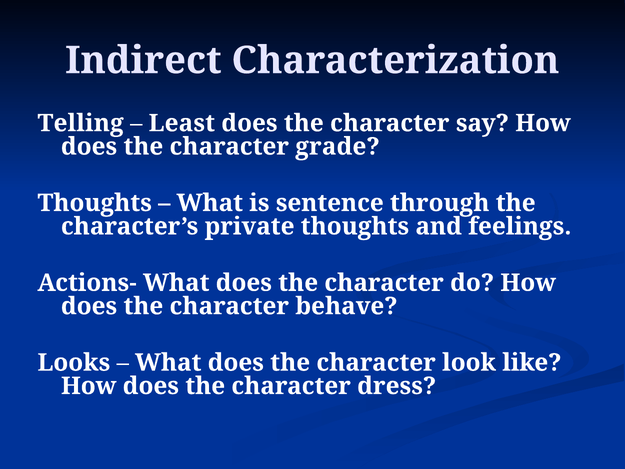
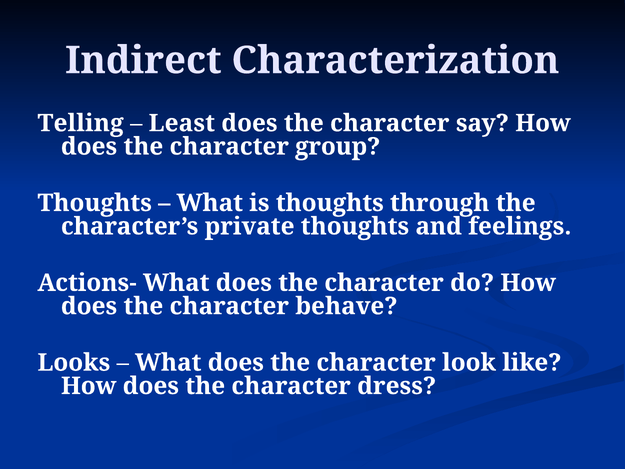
grade: grade -> group (338, 147)
is sentence: sentence -> thoughts (330, 203)
